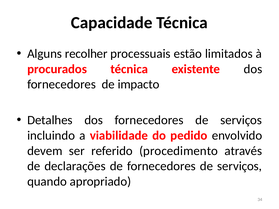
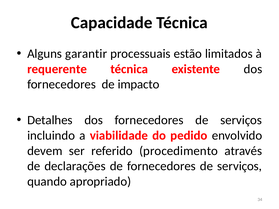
recolher: recolher -> garantir (86, 54)
procurados: procurados -> requerente (57, 69)
